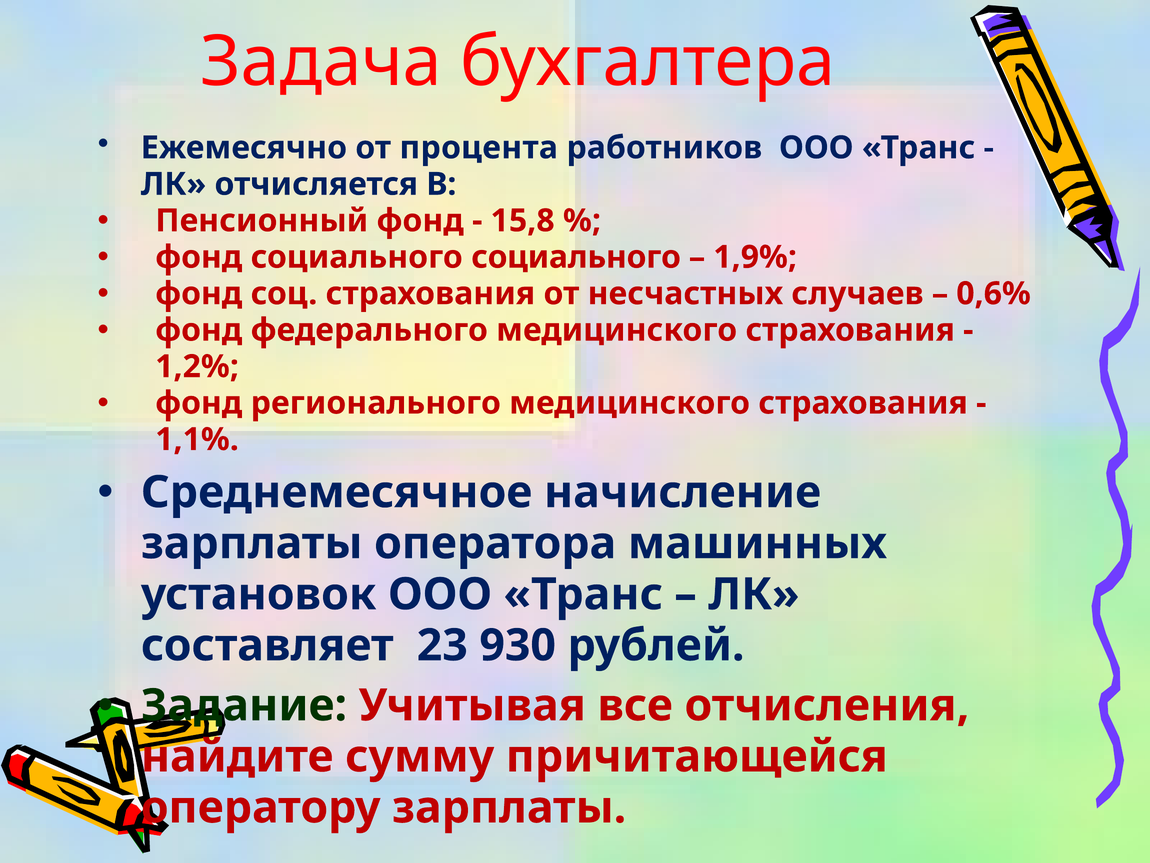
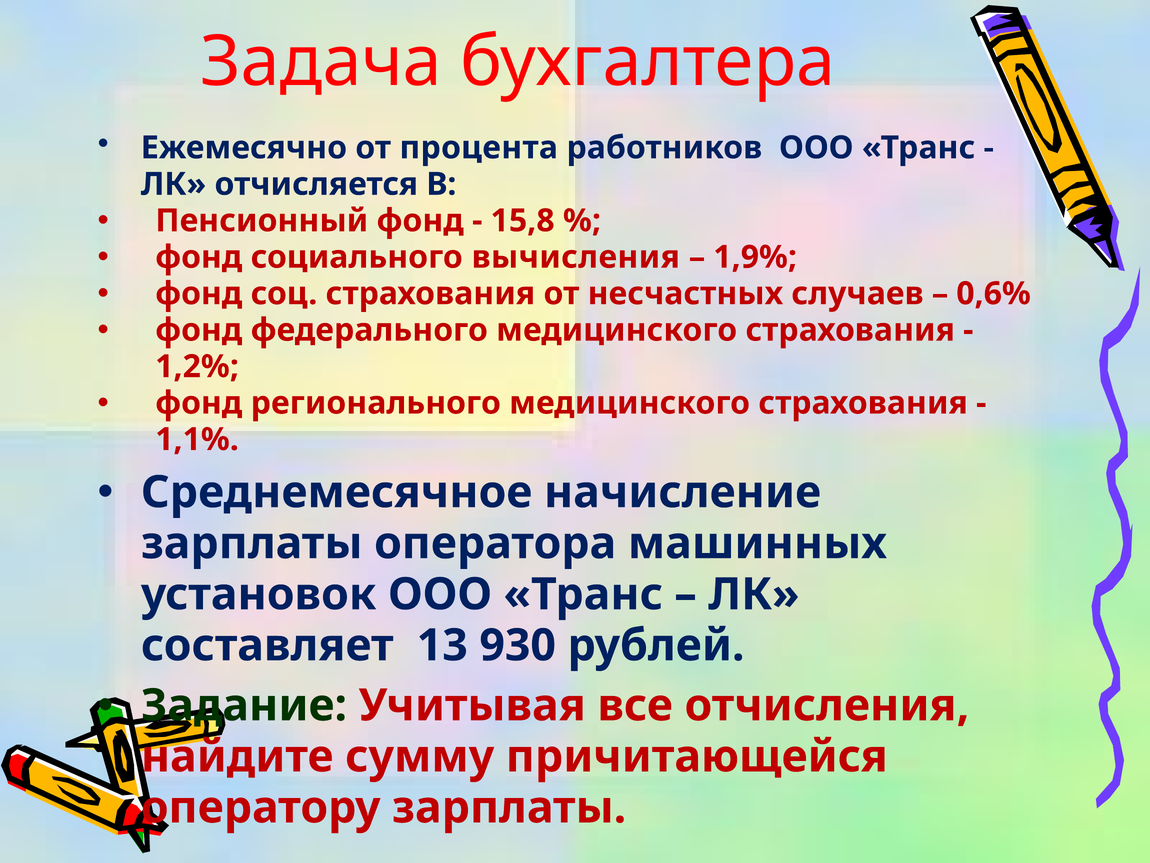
социального социального: социального -> вычисления (576, 257)
23: 23 -> 13 (442, 645)
